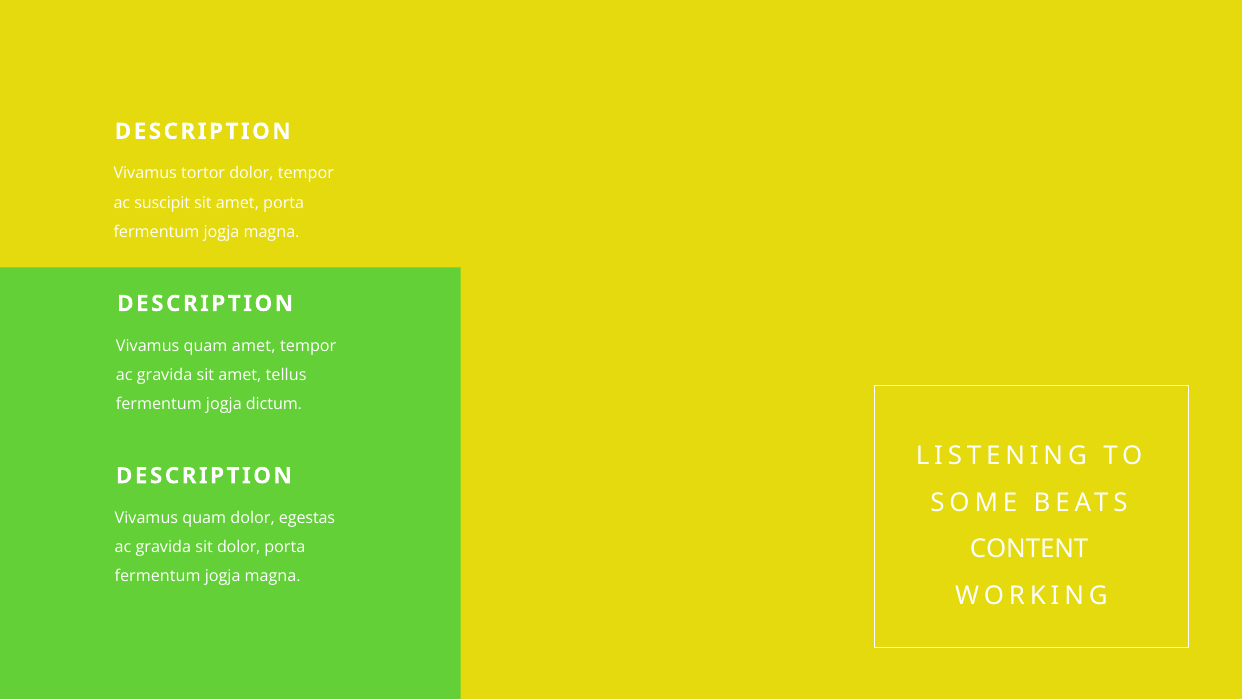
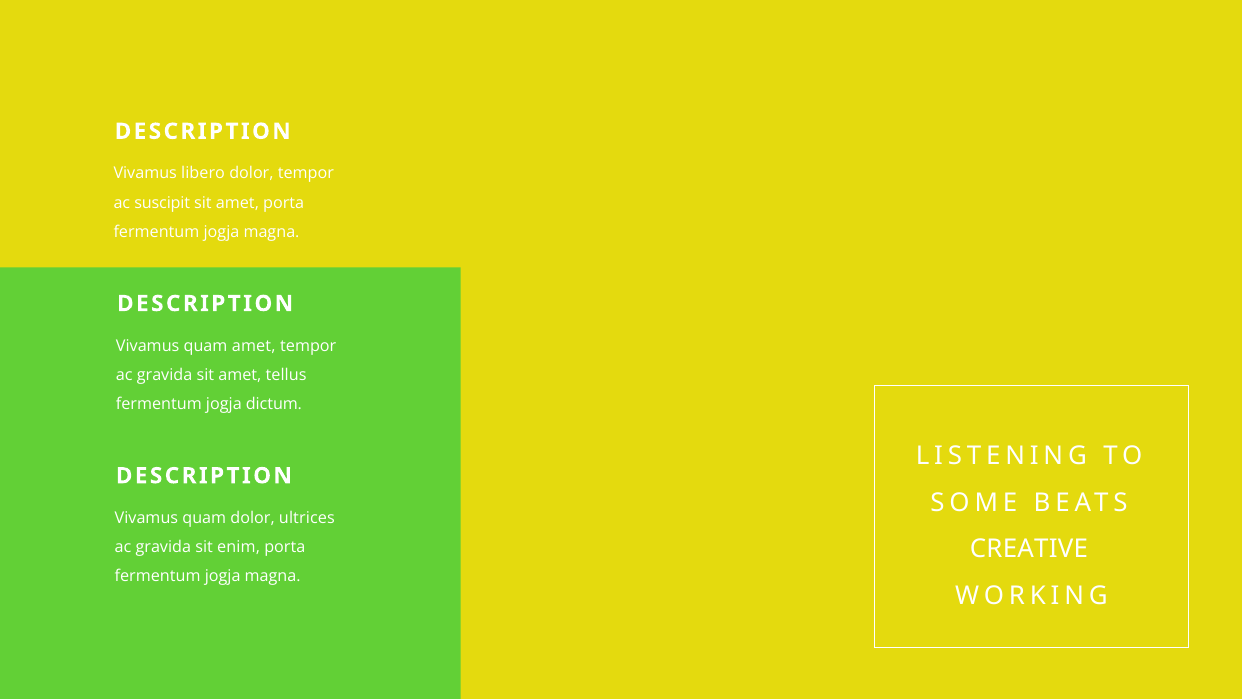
tortor: tortor -> libero (203, 174)
egestas: egestas -> ultrices (307, 518)
sit dolor: dolor -> enim (239, 547)
CONTENT: CONTENT -> CREATIVE (1029, 549)
